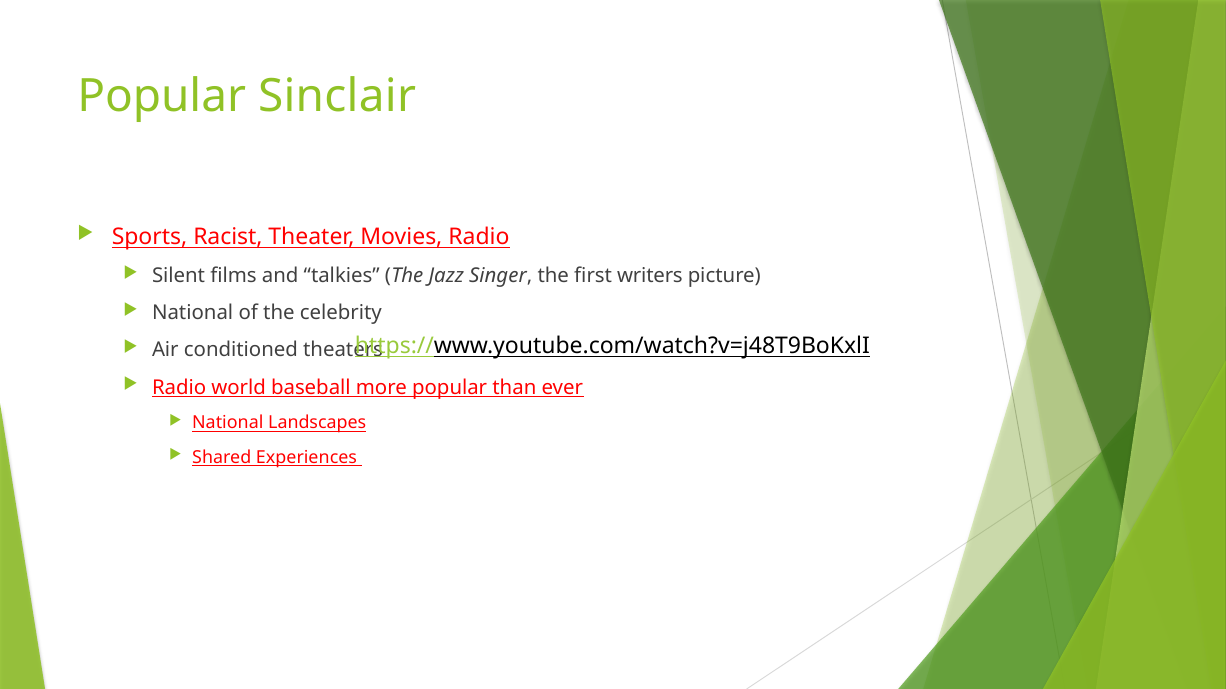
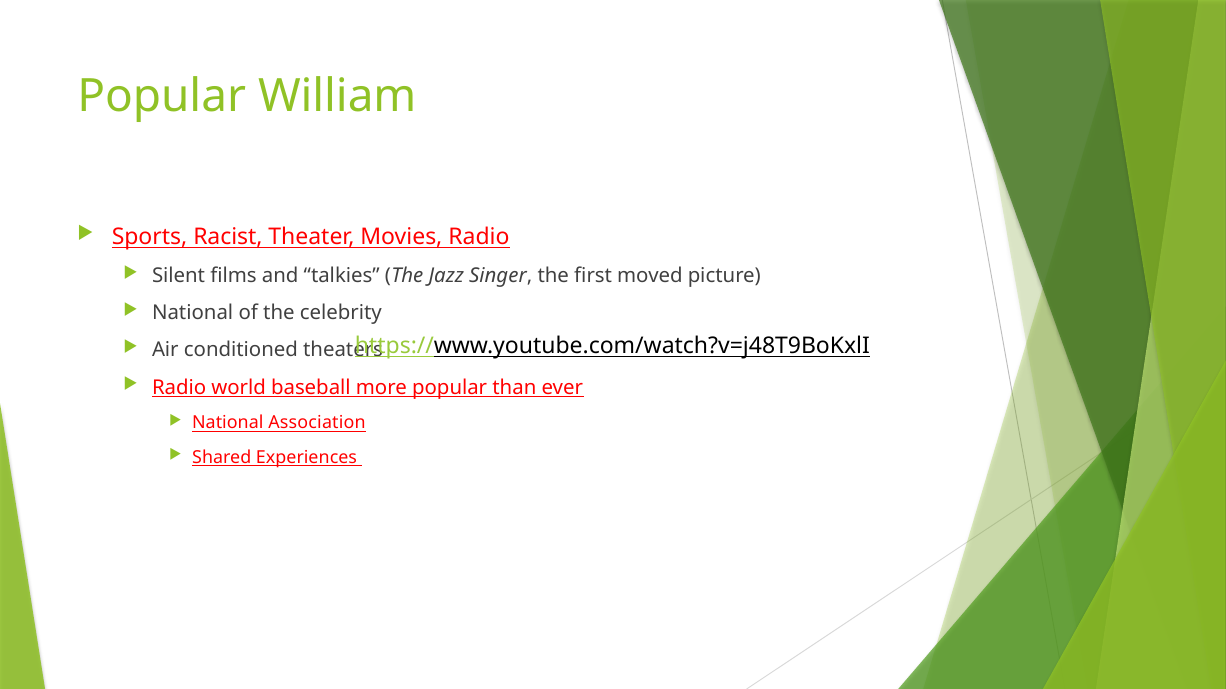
Sinclair: Sinclair -> William (337, 97)
writers: writers -> moved (650, 276)
Landscapes: Landscapes -> Association (317, 423)
